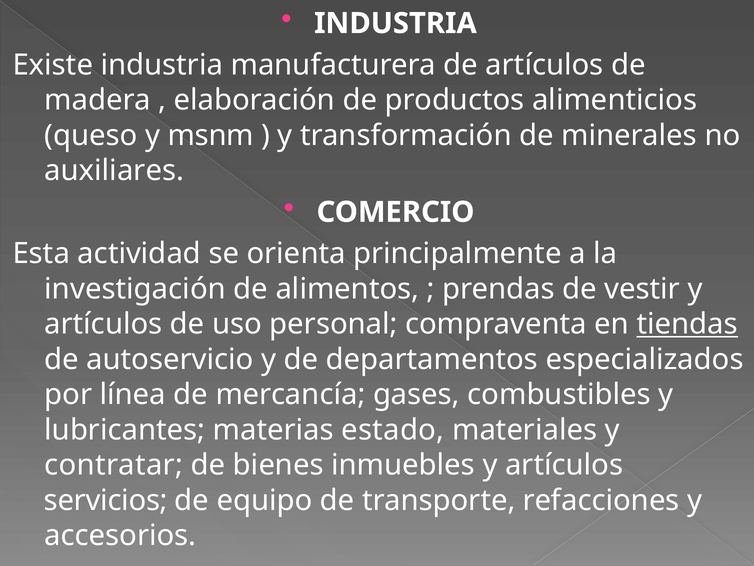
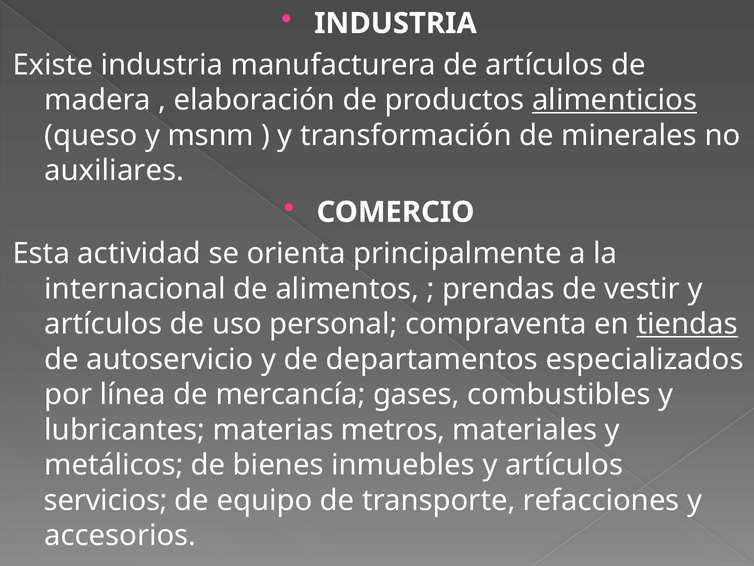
alimenticios underline: none -> present (615, 100)
investigación: investigación -> internacional (135, 289)
estado: estado -> metros (393, 430)
contratar: contratar -> metálicos (114, 465)
